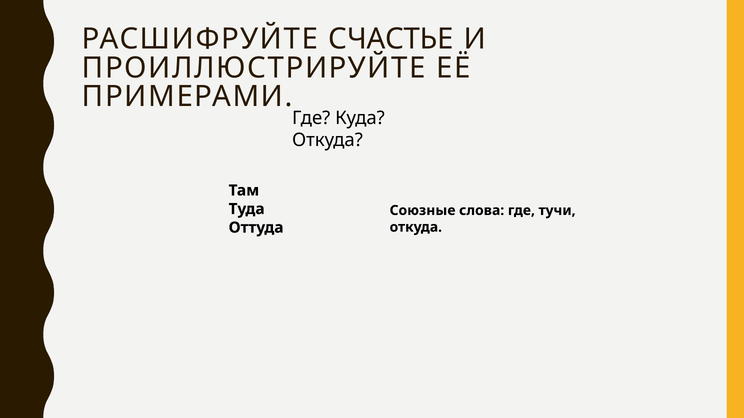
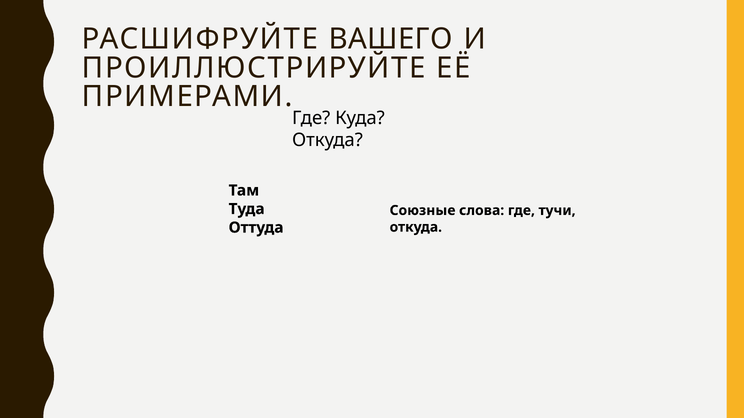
СЧАСТЬЕ: СЧАСТЬЕ -> ВАШЕГО (391, 39)
